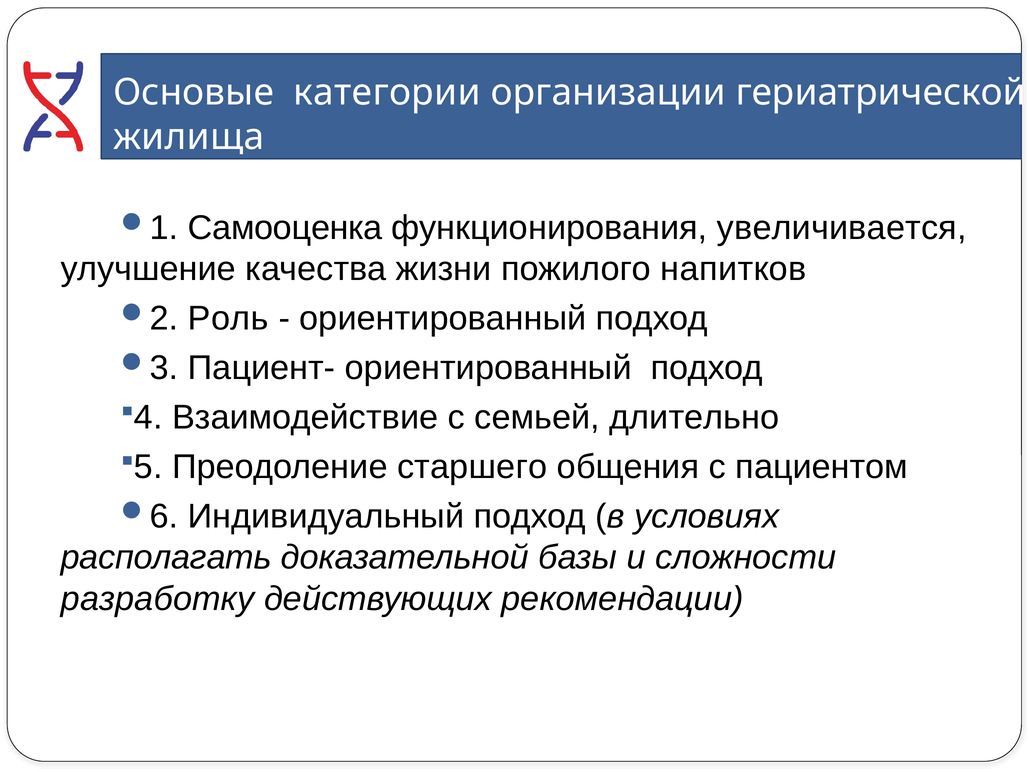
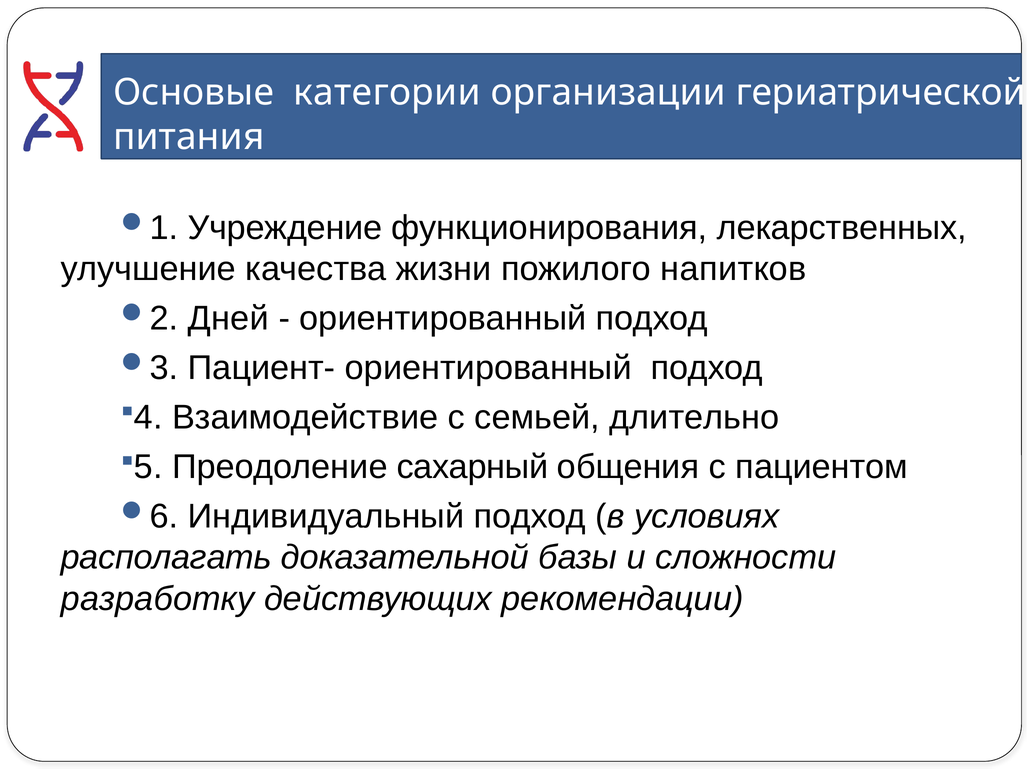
жилища: жилища -> питания (189, 137)
Самооценка: Самооценка -> Учреждение (285, 228)
увеличивается: увеличивается -> лекарственных (842, 228)
Роль: Роль -> Дней (228, 318)
старшего: старшего -> сахарный (472, 467)
